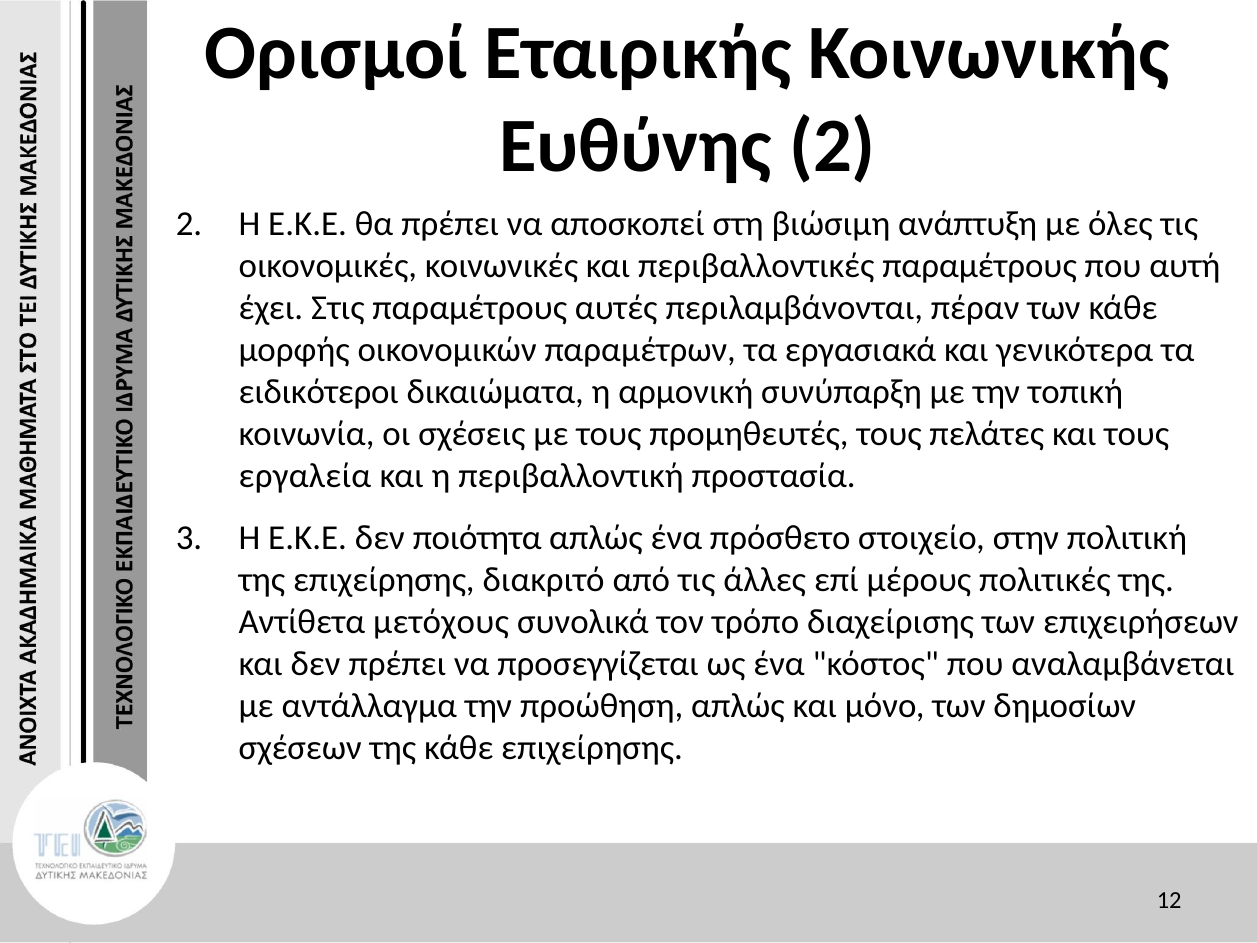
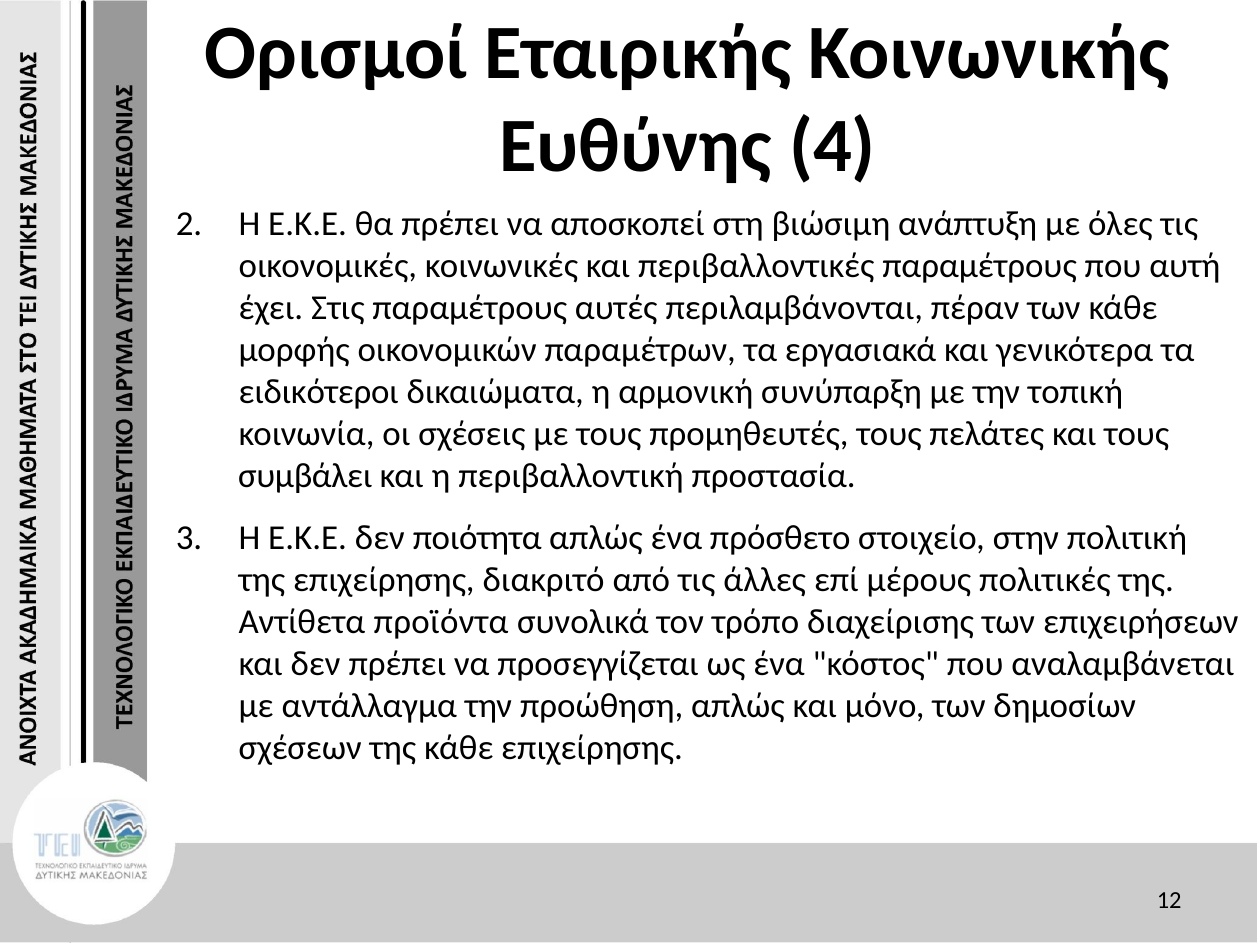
Ευθύνης 2: 2 -> 4 (833, 146)
εργαλεία: εργαλεία -> συμβάλει (305, 475)
μετόχους: μετόχους -> προϊόντα (441, 622)
